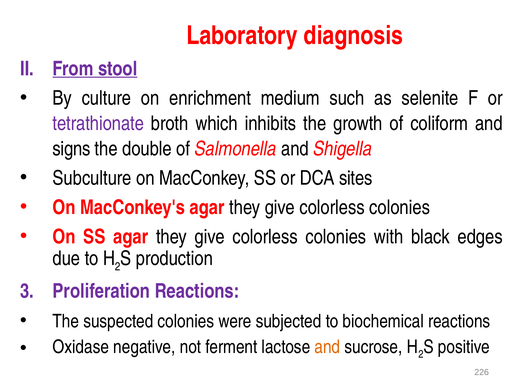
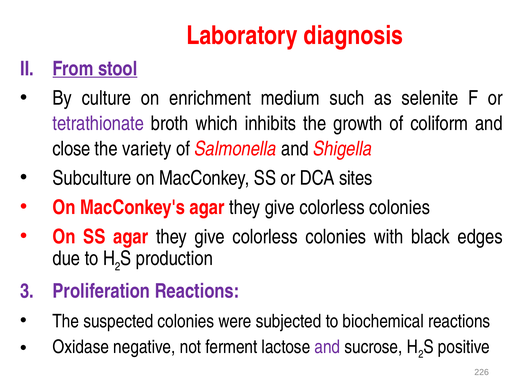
signs: signs -> close (71, 149)
double: double -> variety (147, 149)
and colour: orange -> purple (327, 347)
